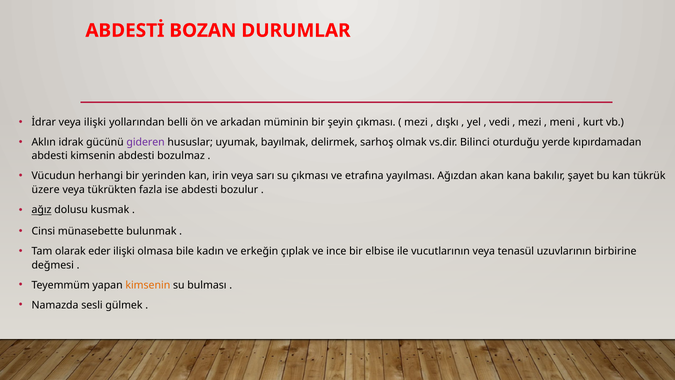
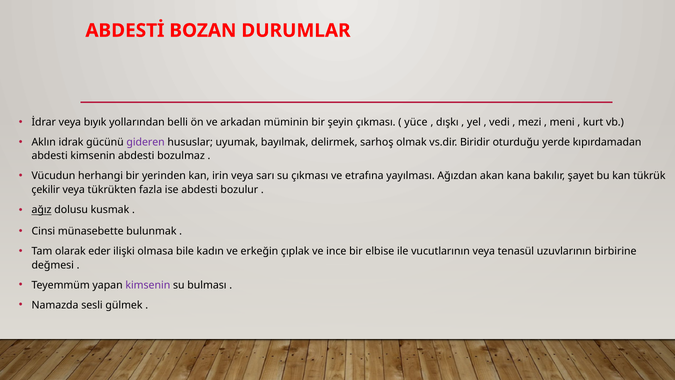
veya ilişki: ilişki -> bıyık (95, 122)
mezi: mezi -> yüce (416, 122)
Bilinci: Bilinci -> Biridir (475, 142)
üzere: üzere -> çekilir (46, 189)
kimsenin colour: orange -> purple (148, 285)
